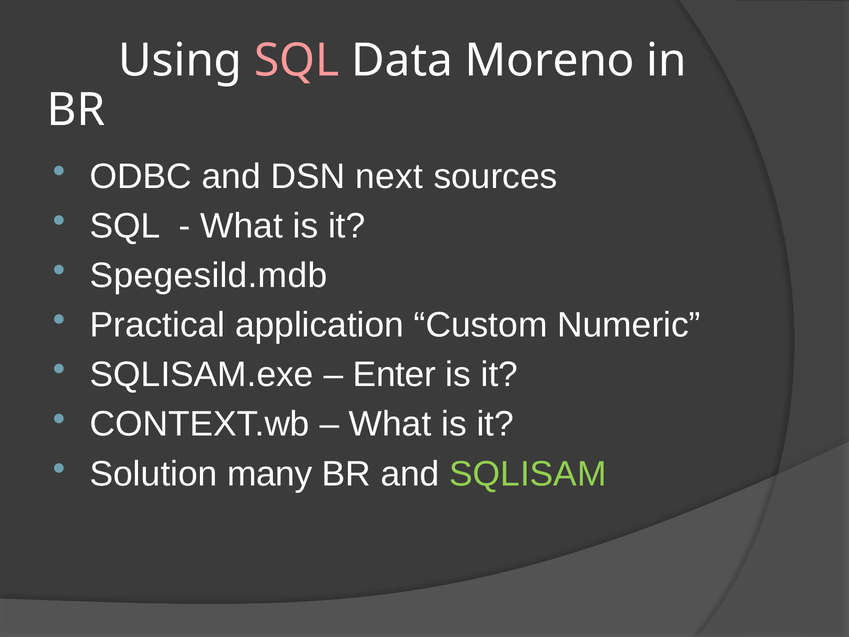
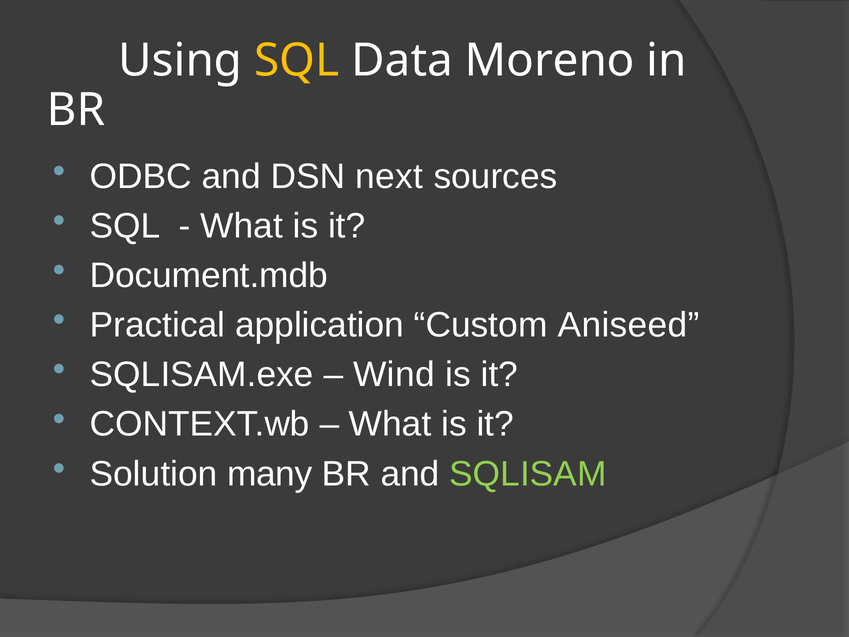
SQL colour: pink -> yellow (297, 60)
Spegesild.mdb: Spegesild.mdb -> Document.mdb (209, 276)
Numeric: Numeric -> Aniseed (629, 325)
Enter: Enter -> Wind (394, 375)
